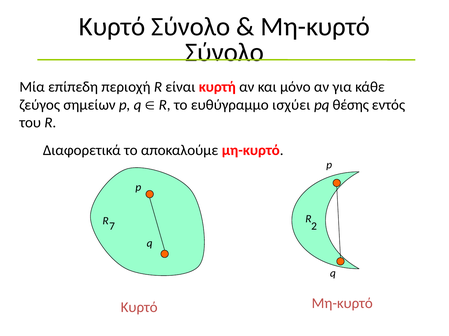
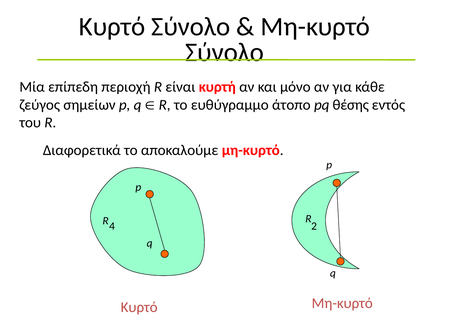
ισχύει: ισχύει -> άτοπο (291, 105)
7: 7 -> 4 (112, 227)
